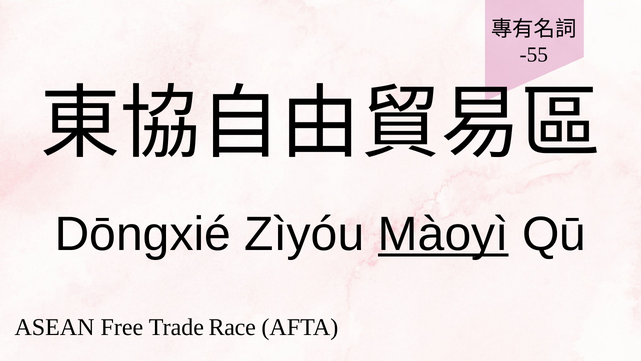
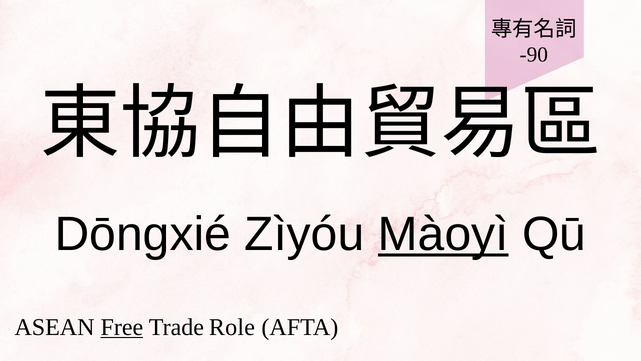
-55: -55 -> -90 (534, 55)
Free underline: none -> present (122, 327)
Race: Race -> Role (232, 327)
